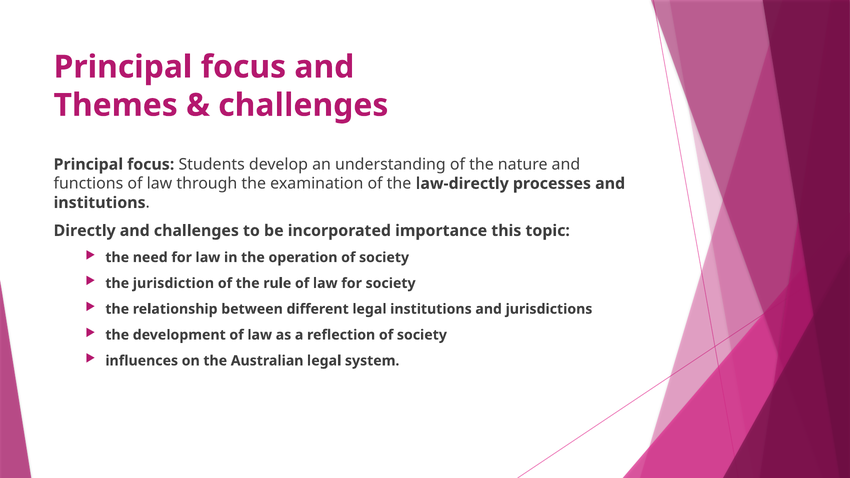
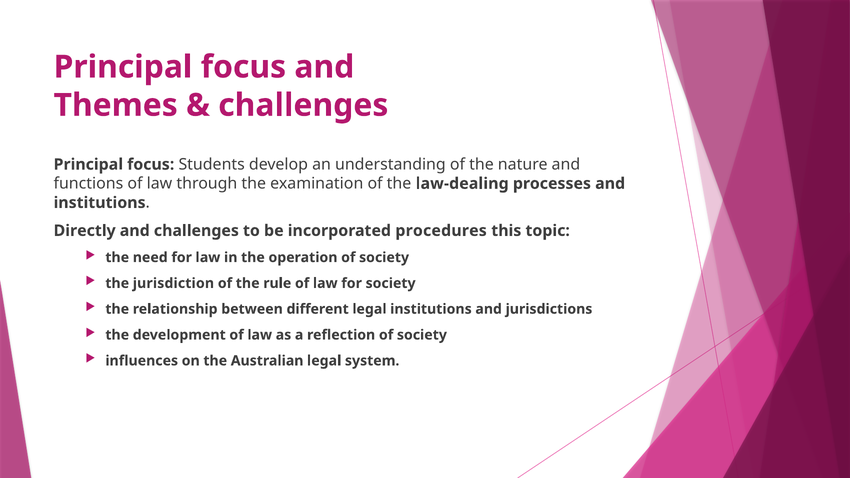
law-directly: law-directly -> law-dealing (462, 184)
importance: importance -> procedures (441, 231)
